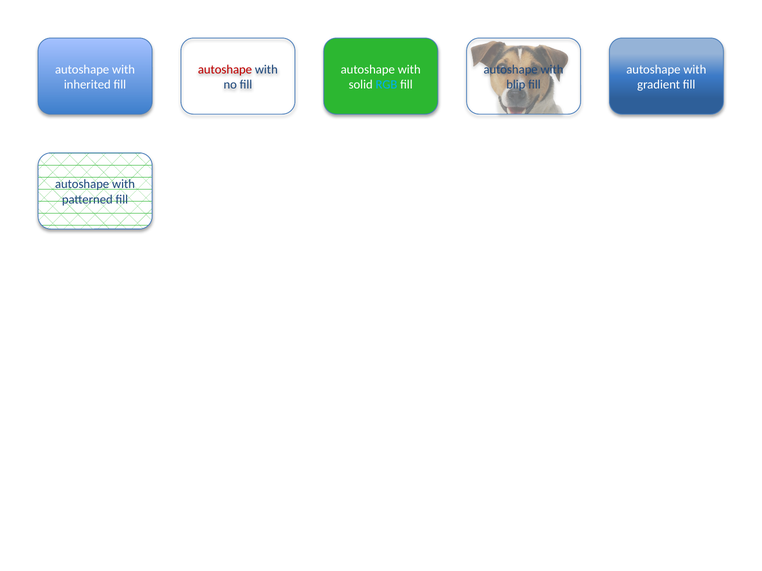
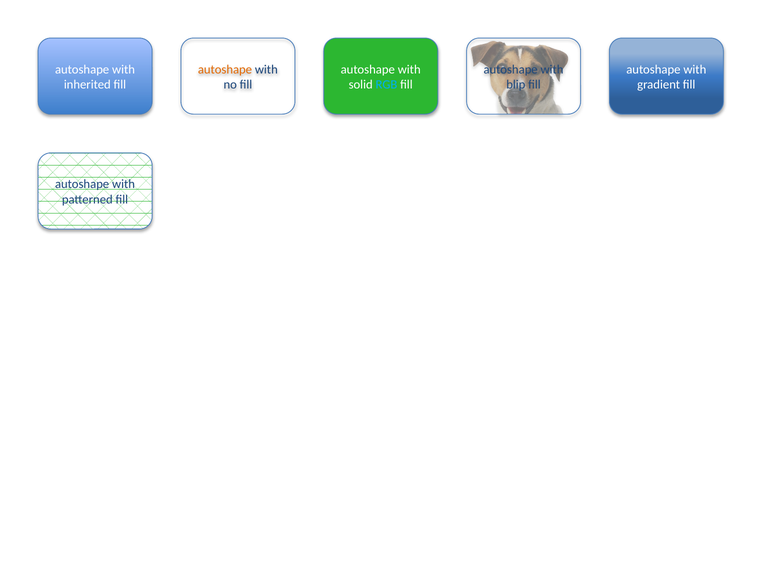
autoshape colour: red -> orange (225, 69)
